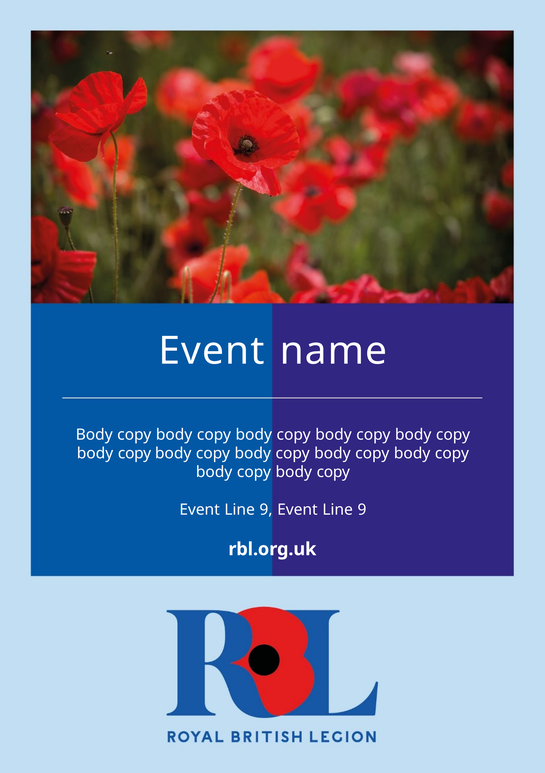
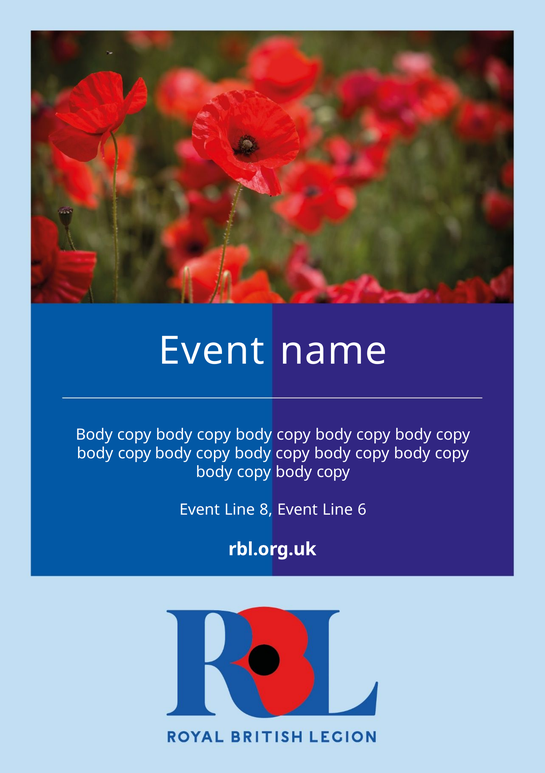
9: 9 -> 8 (266, 510)
9: 9 -> 6 (362, 510)
